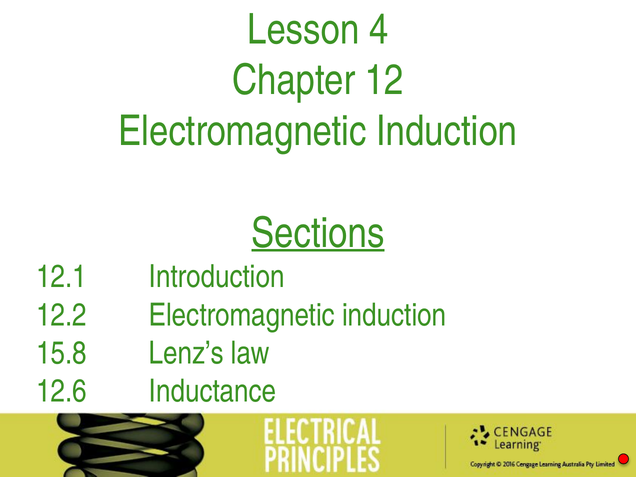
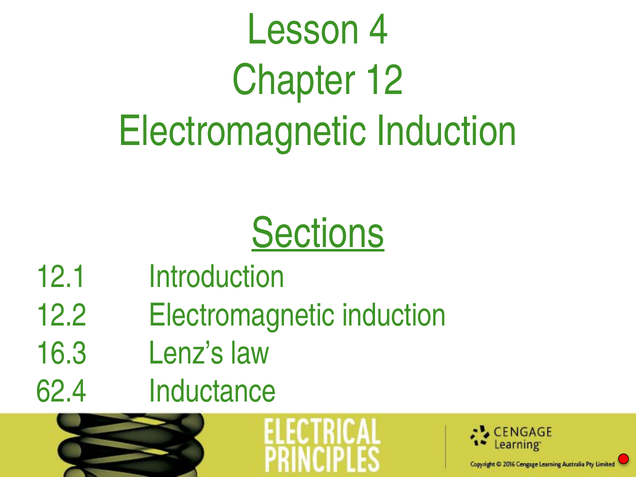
15.8: 15.8 -> 16.3 (62, 353)
12.6: 12.6 -> 62.4 (62, 391)
